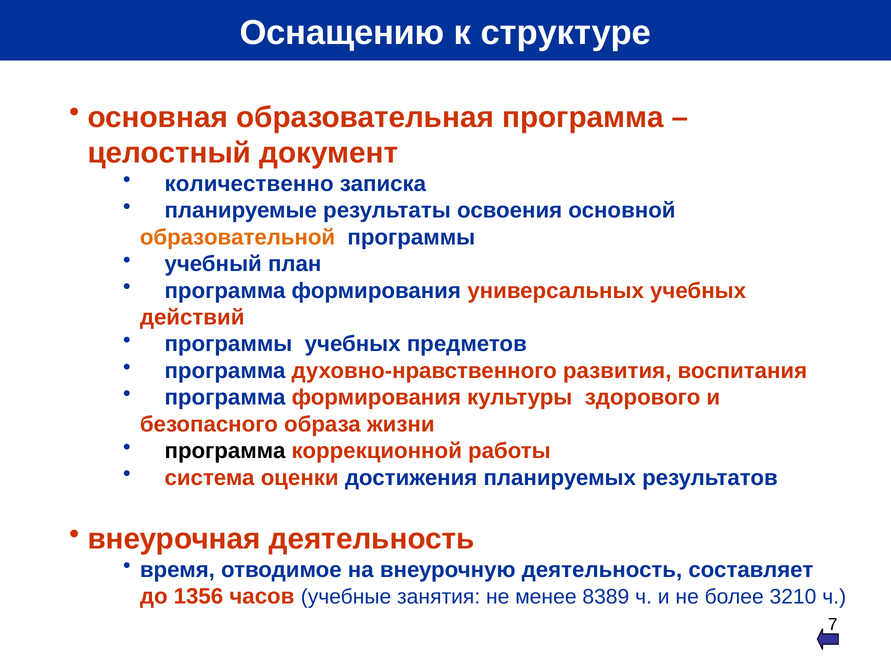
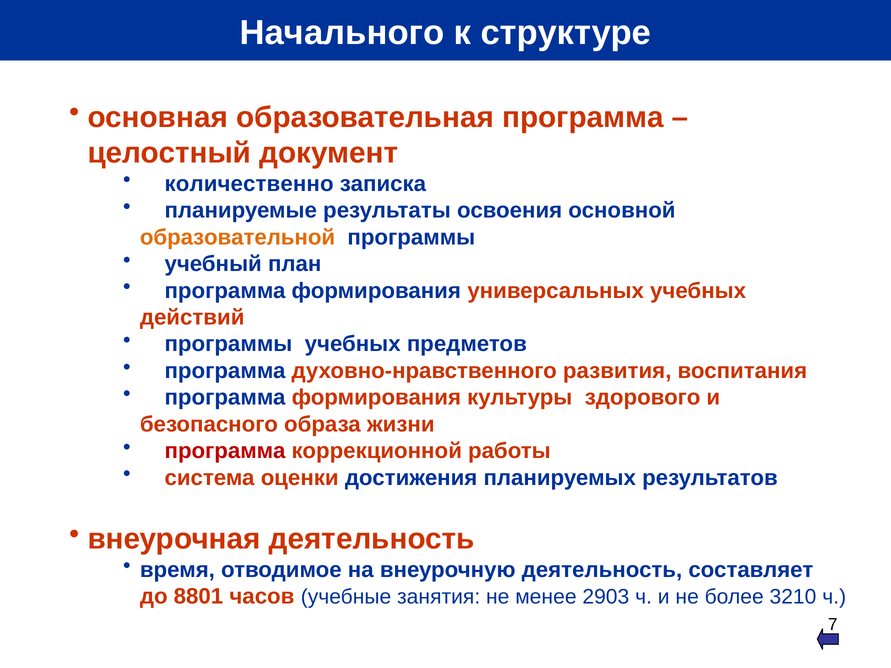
Оснащению: Оснащению -> Начального (342, 33)
программа colour: black -> red (225, 451)
1356: 1356 -> 8801 (198, 597)
8389: 8389 -> 2903 (606, 597)
